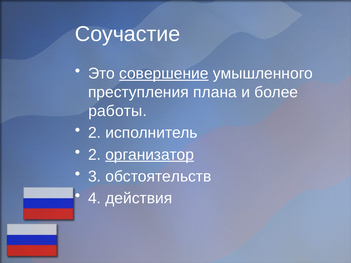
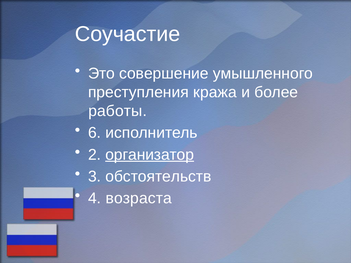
совершение underline: present -> none (164, 74)
плана: плана -> кража (215, 92)
2: 2 -> 6 (95, 133)
действия: действия -> возраста (139, 198)
